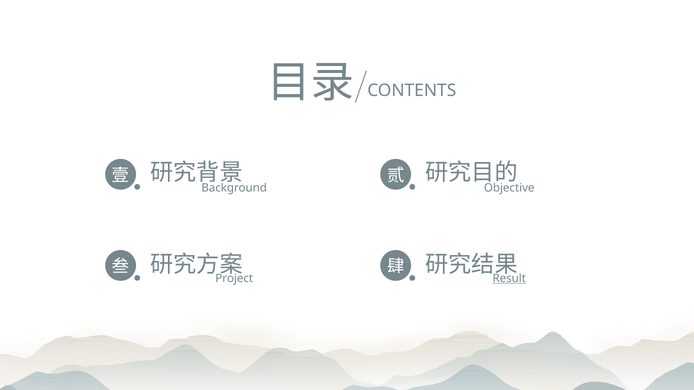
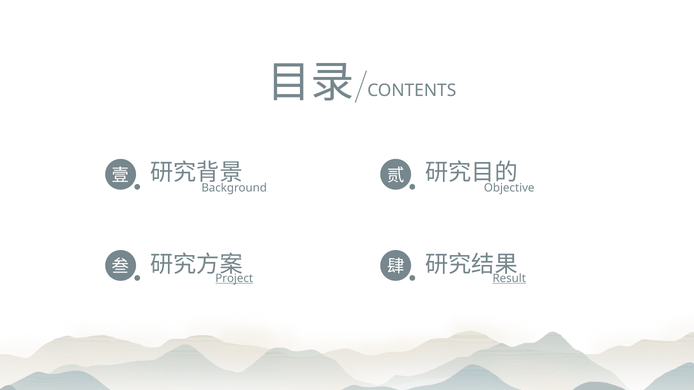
Project underline: none -> present (234, 279)
